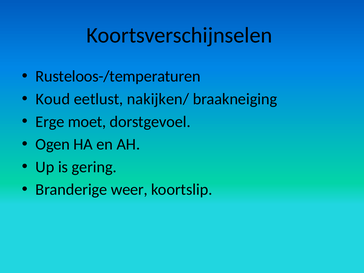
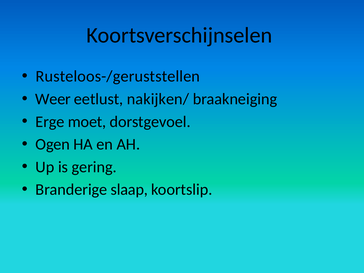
Rusteloos-/temperaturen: Rusteloos-/temperaturen -> Rusteloos-/geruststellen (118, 76)
Koud: Koud -> Weer (53, 99)
weer: weer -> slaap (129, 190)
